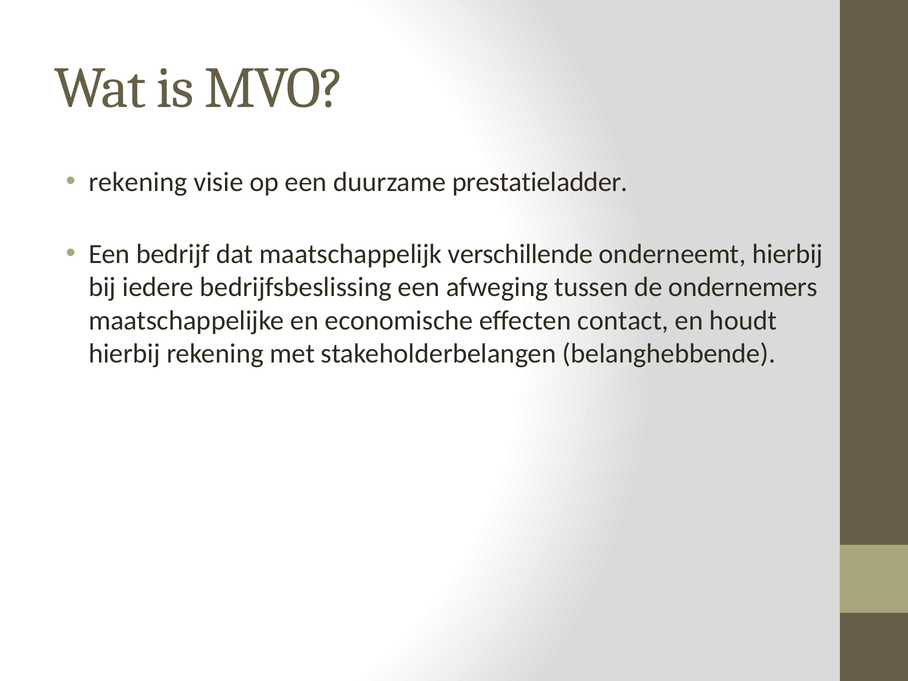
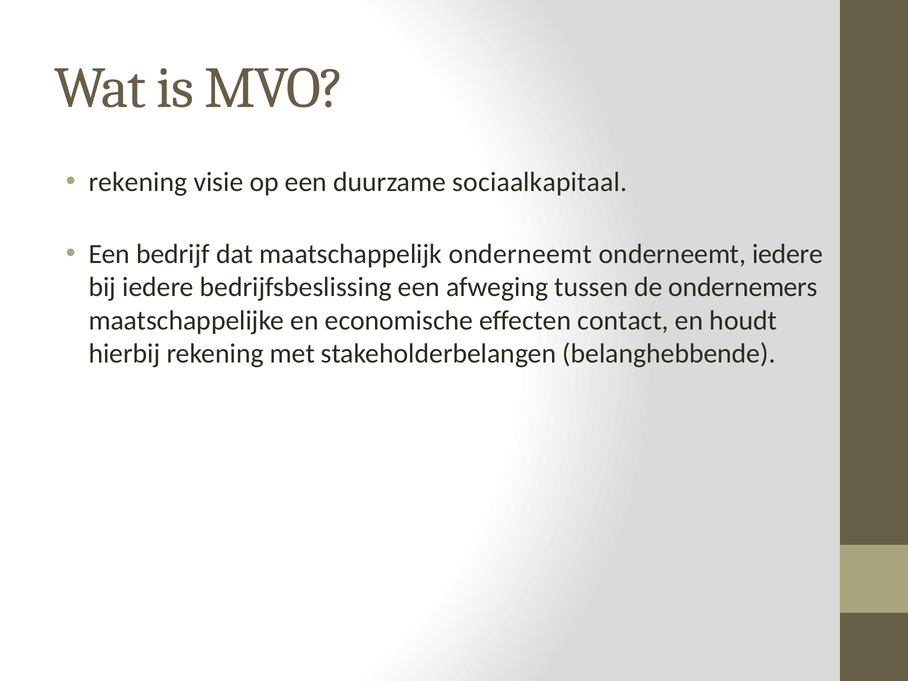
prestatieladder: prestatieladder -> sociaalkapitaal (540, 182)
maatschappelijk verschillende: verschillende -> onderneemt (520, 254)
onderneemt hierbij: hierbij -> iedere (788, 254)
